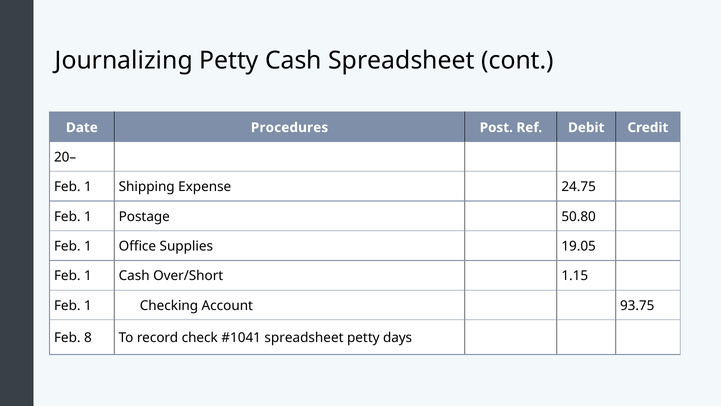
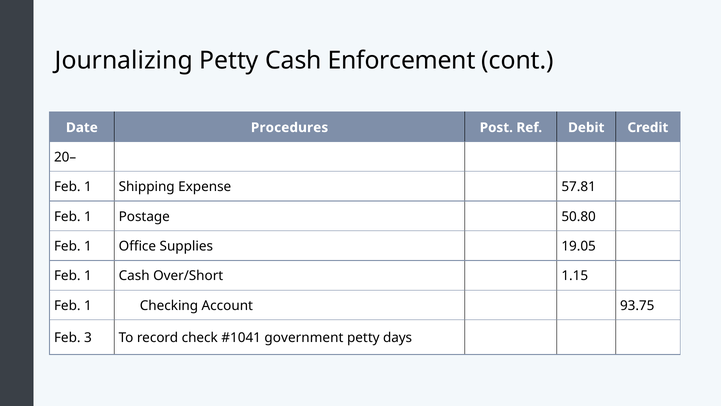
Cash Spreadsheet: Spreadsheet -> Enforcement (402, 61)
24.75: 24.75 -> 57.81 (579, 187)
8: 8 -> 3 (88, 338)
spreadsheet: spreadsheet -> government (304, 338)
